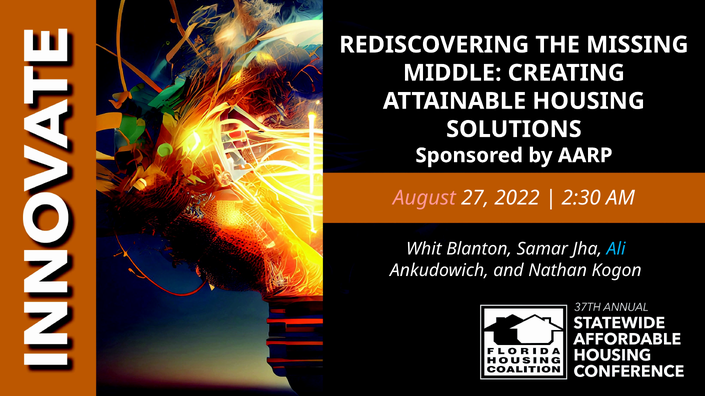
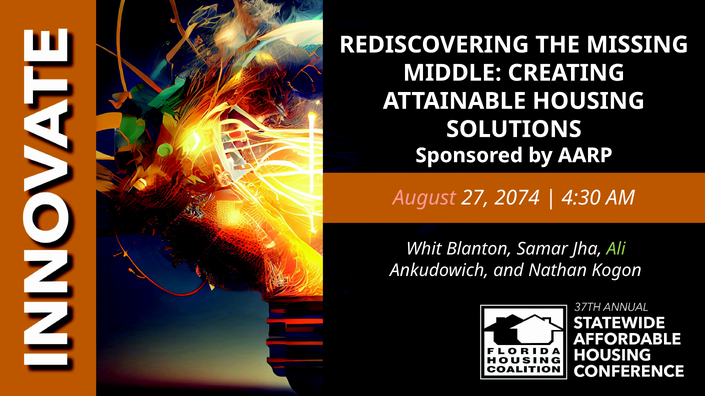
2022: 2022 -> 2074 (517, 198)
2:30: 2:30 -> 4:30 (581, 198)
Ali colour: light blue -> light green (616, 250)
